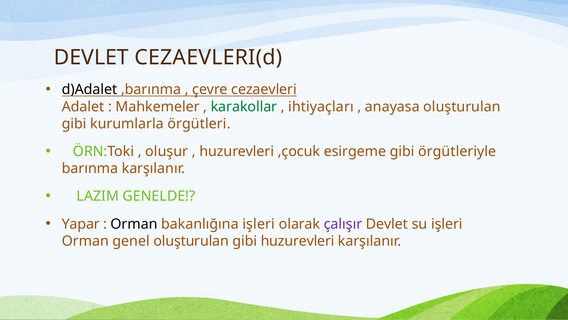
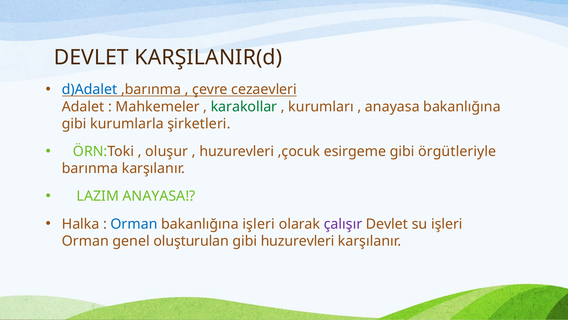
CEZAEVLERI(d: CEZAEVLERI(d -> KARŞILANIR(d (208, 57)
d)Adalet colour: black -> blue (90, 89)
ihtiyaçları: ihtiyaçları -> kurumları (321, 107)
anayasa oluşturulan: oluşturulan -> bakanlığına (462, 107)
örgütleri: örgütleri -> şirketleri (199, 124)
LAZIM GENELDE: GENELDE -> ANAYASA (159, 196)
Yapar: Yapar -> Halka (81, 224)
Orman colour: black -> blue (134, 224)
